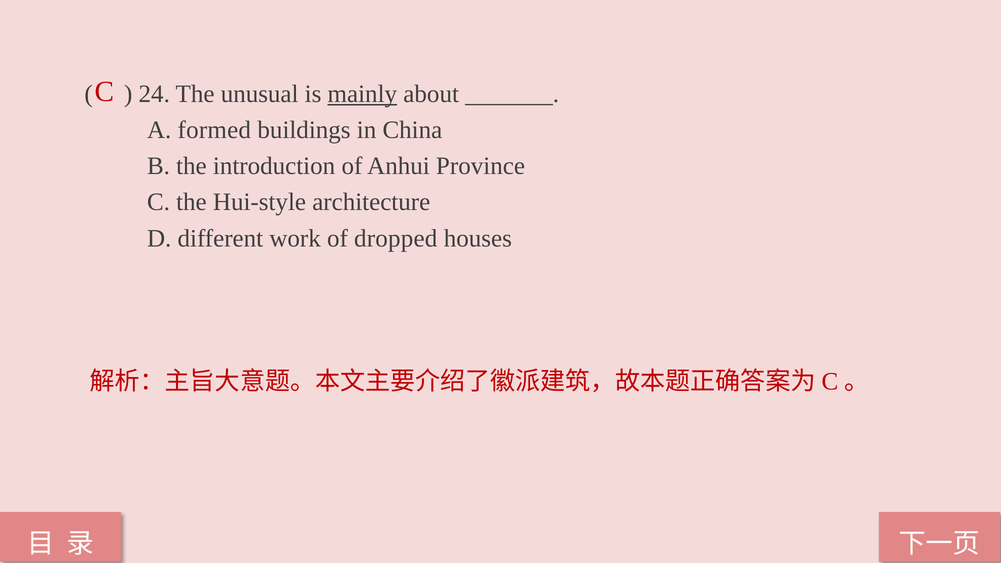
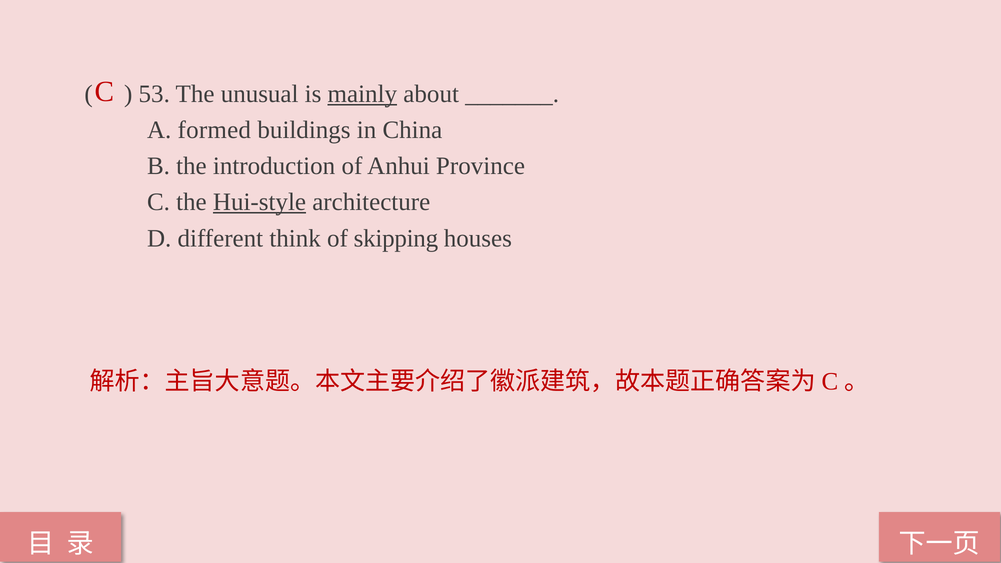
24: 24 -> 53 (154, 94)
Hui-style underline: none -> present (259, 202)
work: work -> think (295, 238)
dropped: dropped -> skipping (396, 238)
